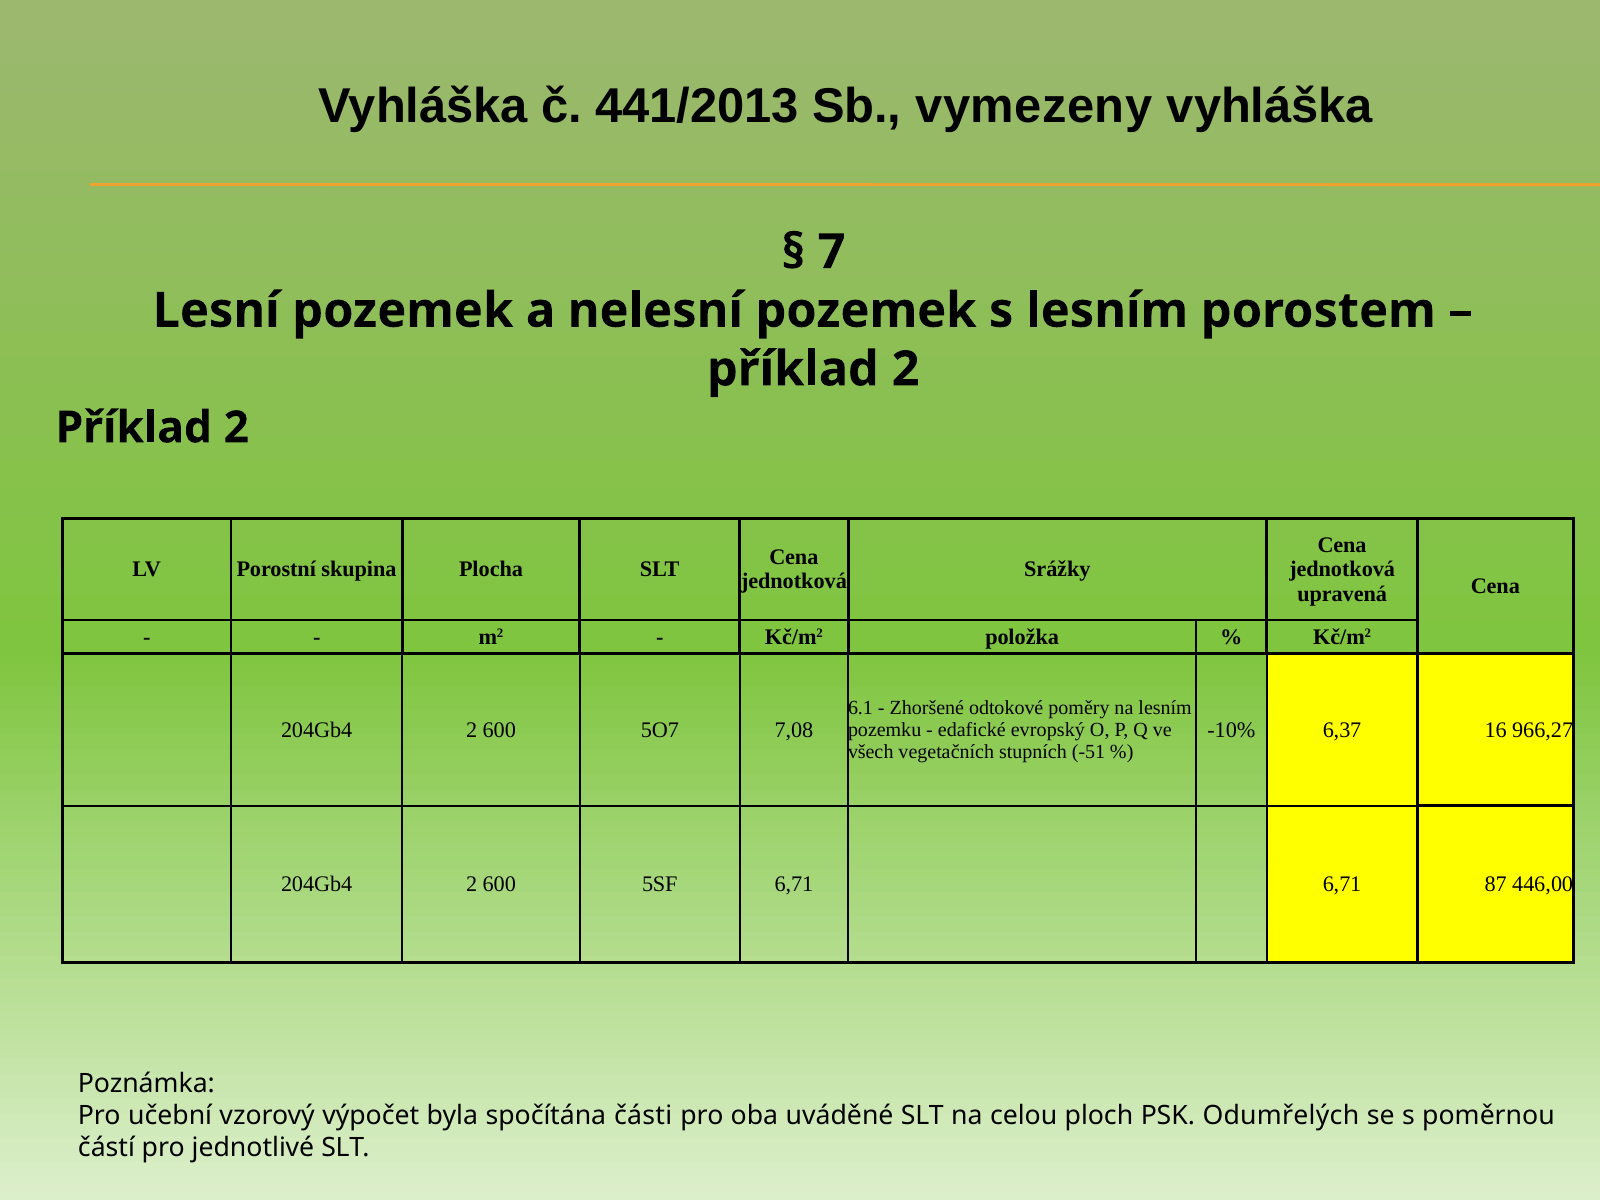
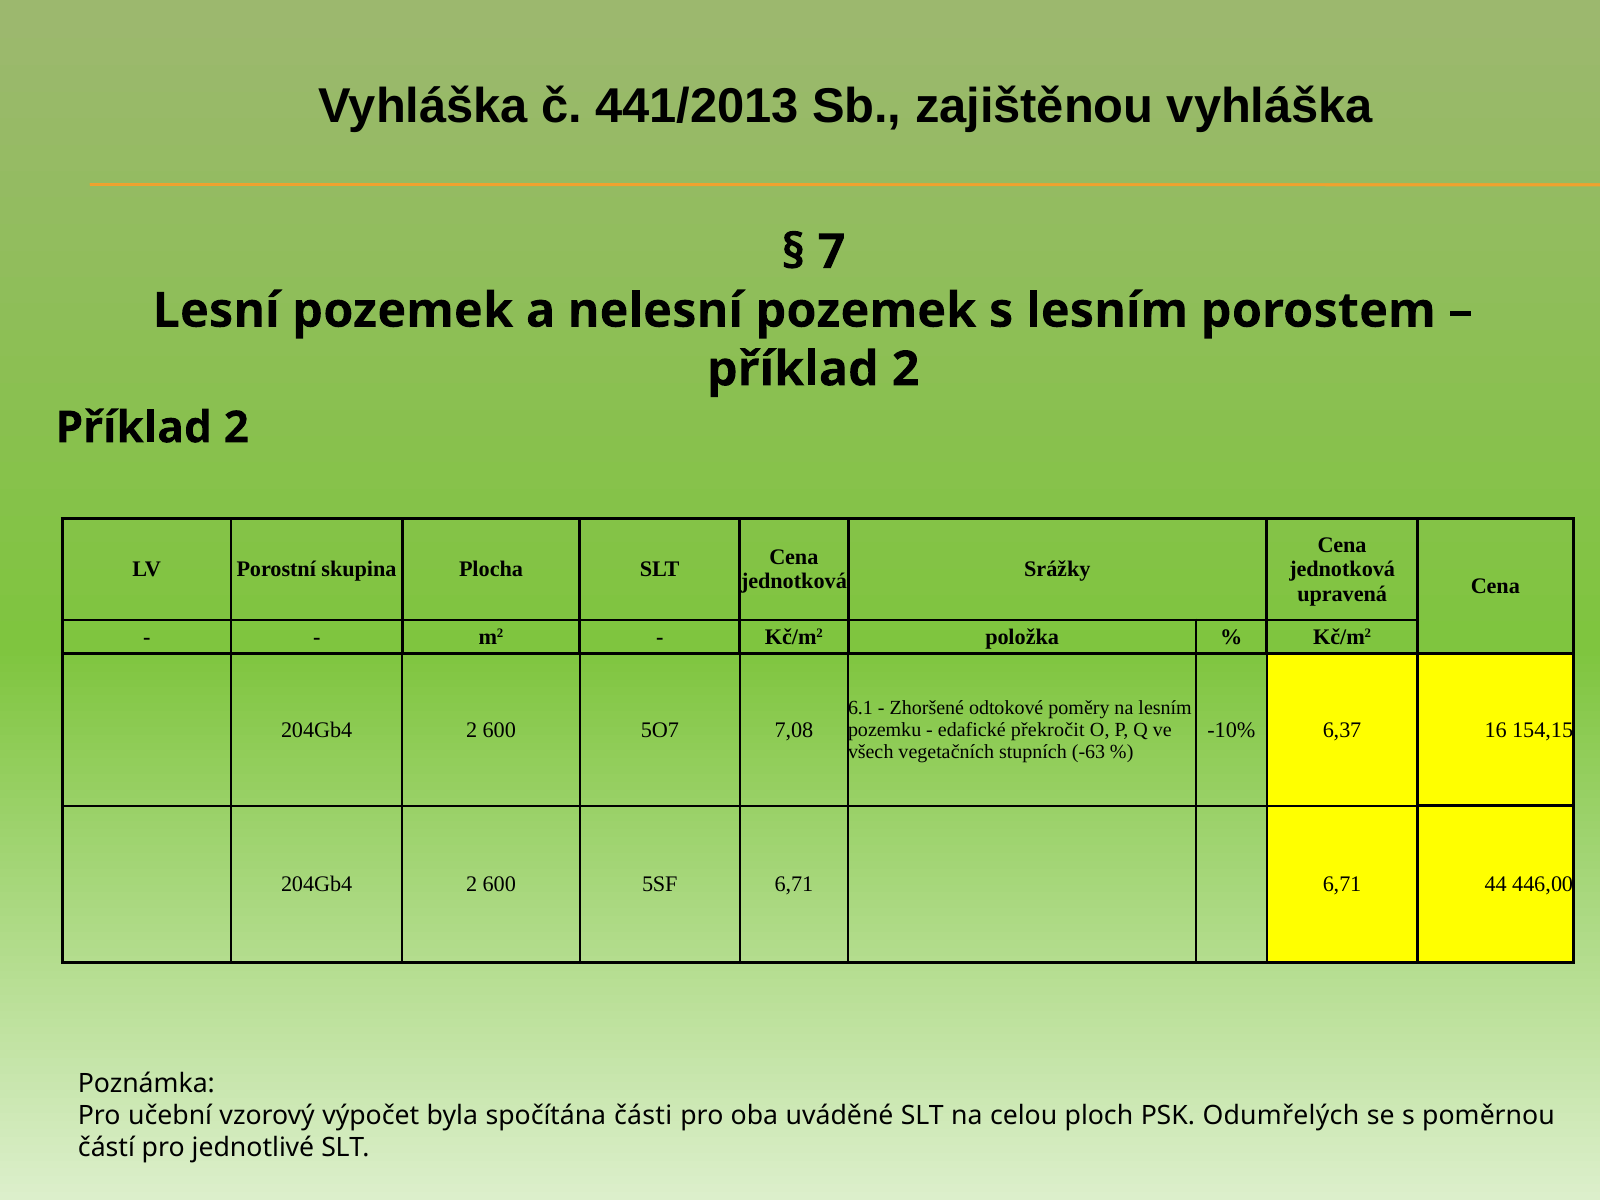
vymezeny: vymezeny -> zajištěnou (1034, 107)
966,27: 966,27 -> 154,15 (1543, 730)
evropský: evropský -> překročit (1048, 730)
-51: -51 -> -63 (1088, 752)
87: 87 -> 44 (1496, 885)
